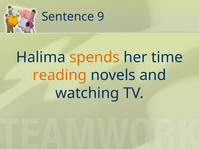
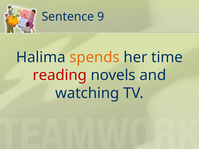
reading colour: orange -> red (60, 75)
